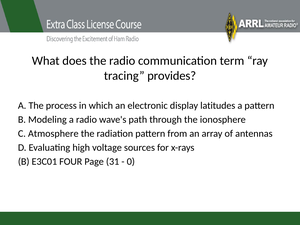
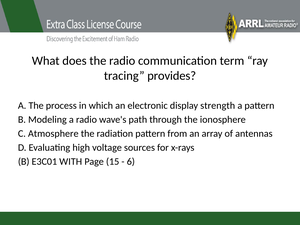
latitudes: latitudes -> strength (218, 106)
FOUR: FOUR -> WITH (71, 162)
31: 31 -> 15 (113, 162)
0: 0 -> 6 (131, 162)
